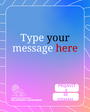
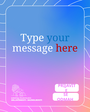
your colour: black -> blue (58, 38)
